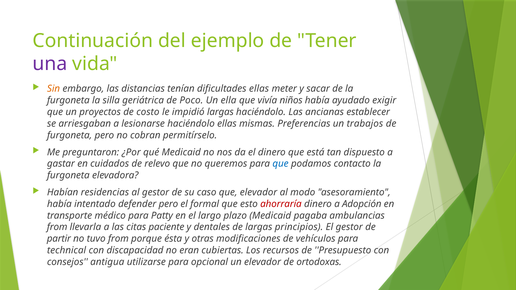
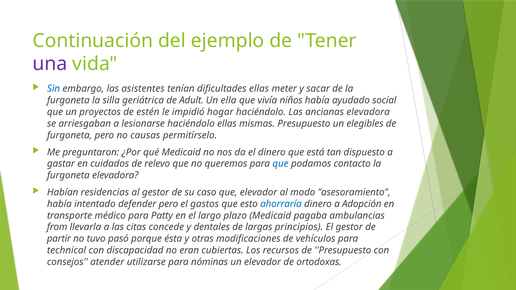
Sin colour: orange -> blue (54, 89)
distancias: distancias -> asistentes (143, 89)
Poco: Poco -> Adult (191, 100)
exigir: exigir -> social (384, 100)
costo: costo -> estén (148, 112)
impidió largas: largas -> hogar (220, 112)
ancianas establecer: establecer -> elevadora (368, 112)
mismas Preferencias: Preferencias -> Presupuesto (304, 124)
trabajos: trabajos -> elegibles (365, 124)
cobran: cobran -> causas (145, 135)
formal: formal -> gastos (205, 204)
ahorraría colour: red -> blue (281, 204)
paciente: paciente -> concede (166, 227)
tuvo from: from -> pasó (118, 239)
antigua: antigua -> atender (107, 262)
opcional: opcional -> nóminas (210, 262)
